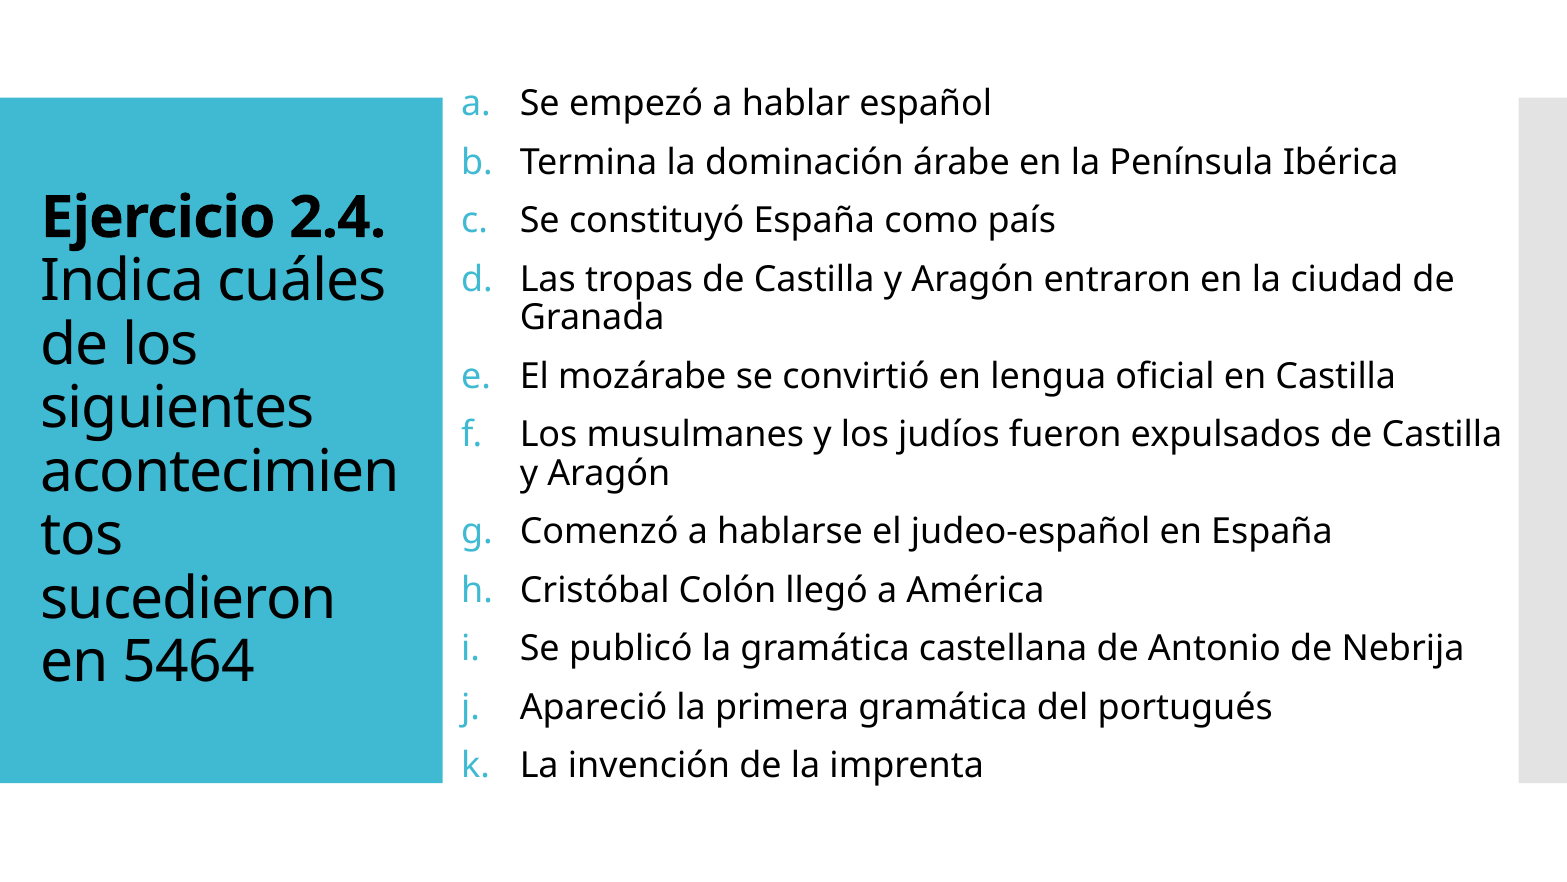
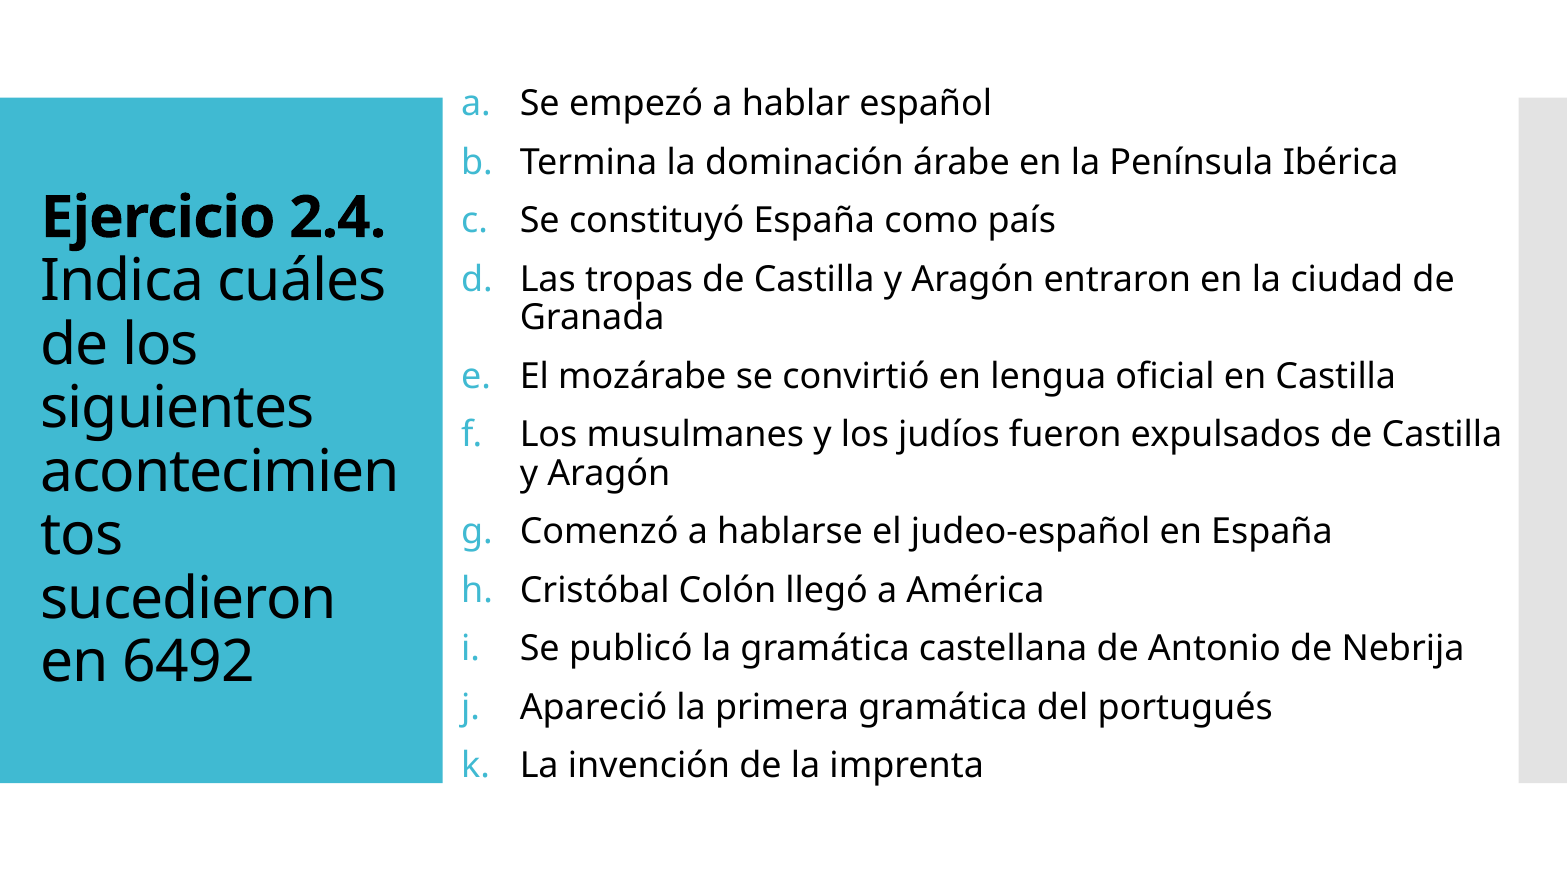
5464: 5464 -> 6492 (188, 662)
